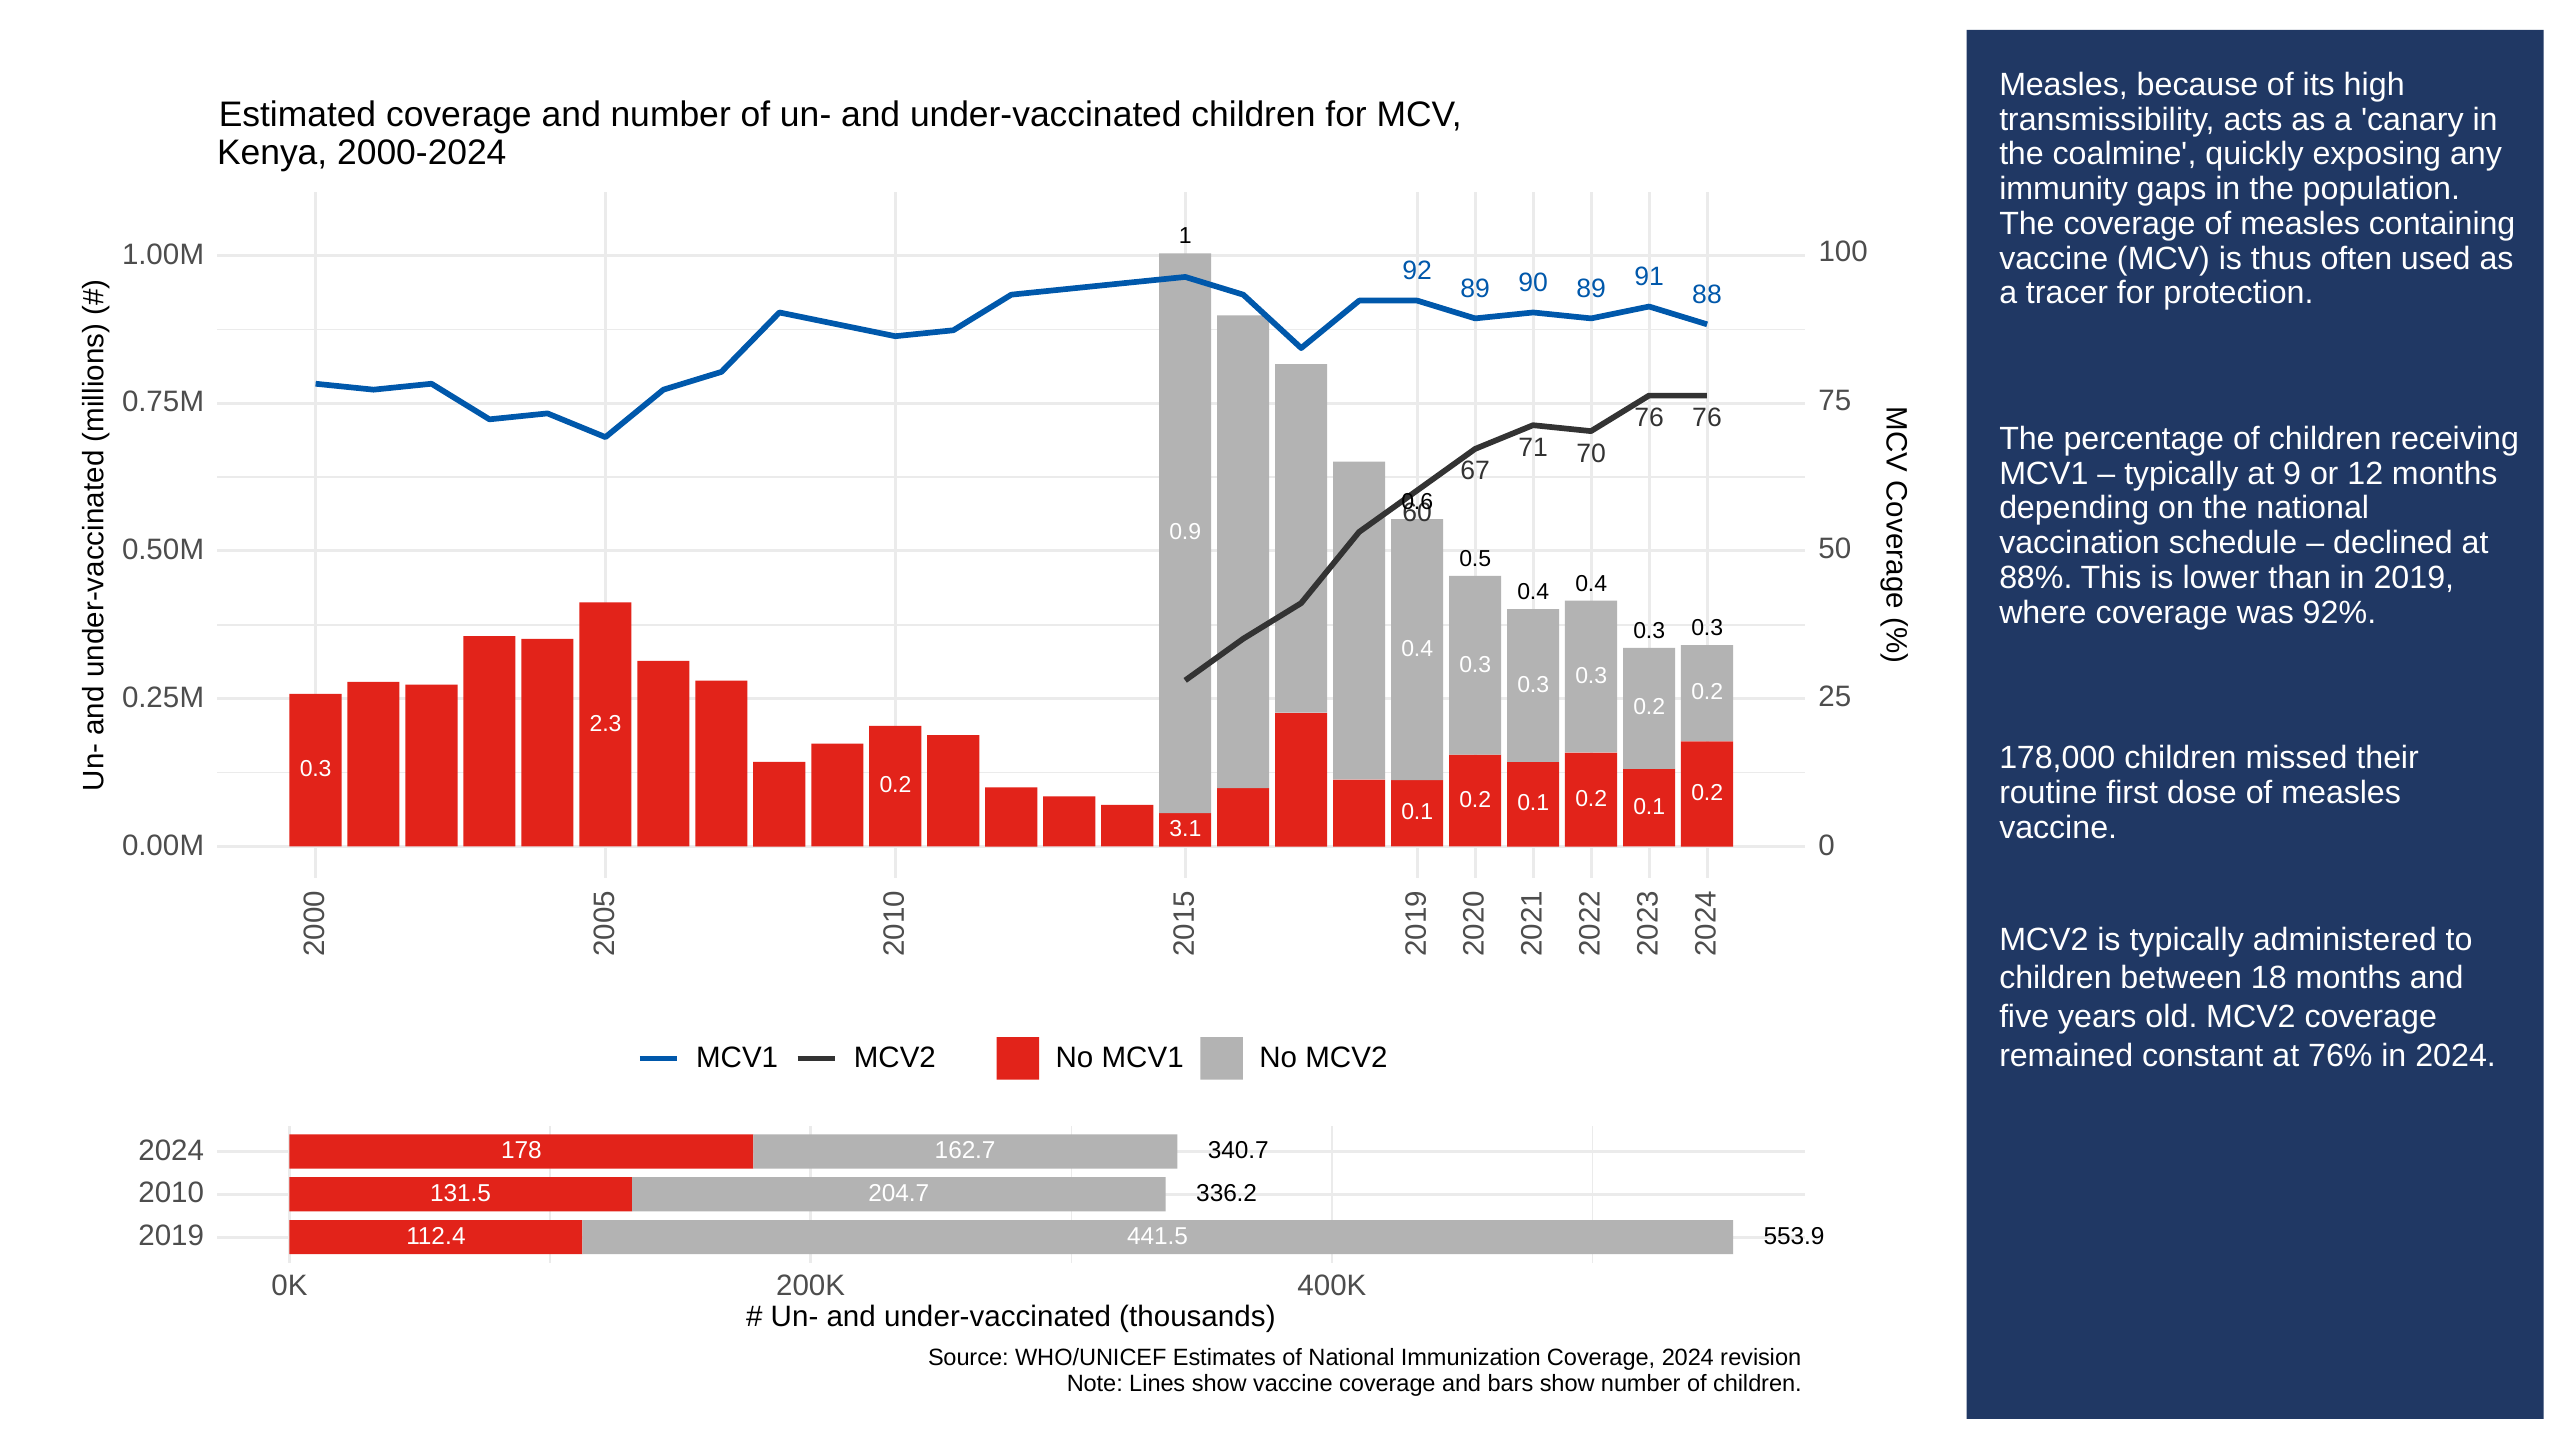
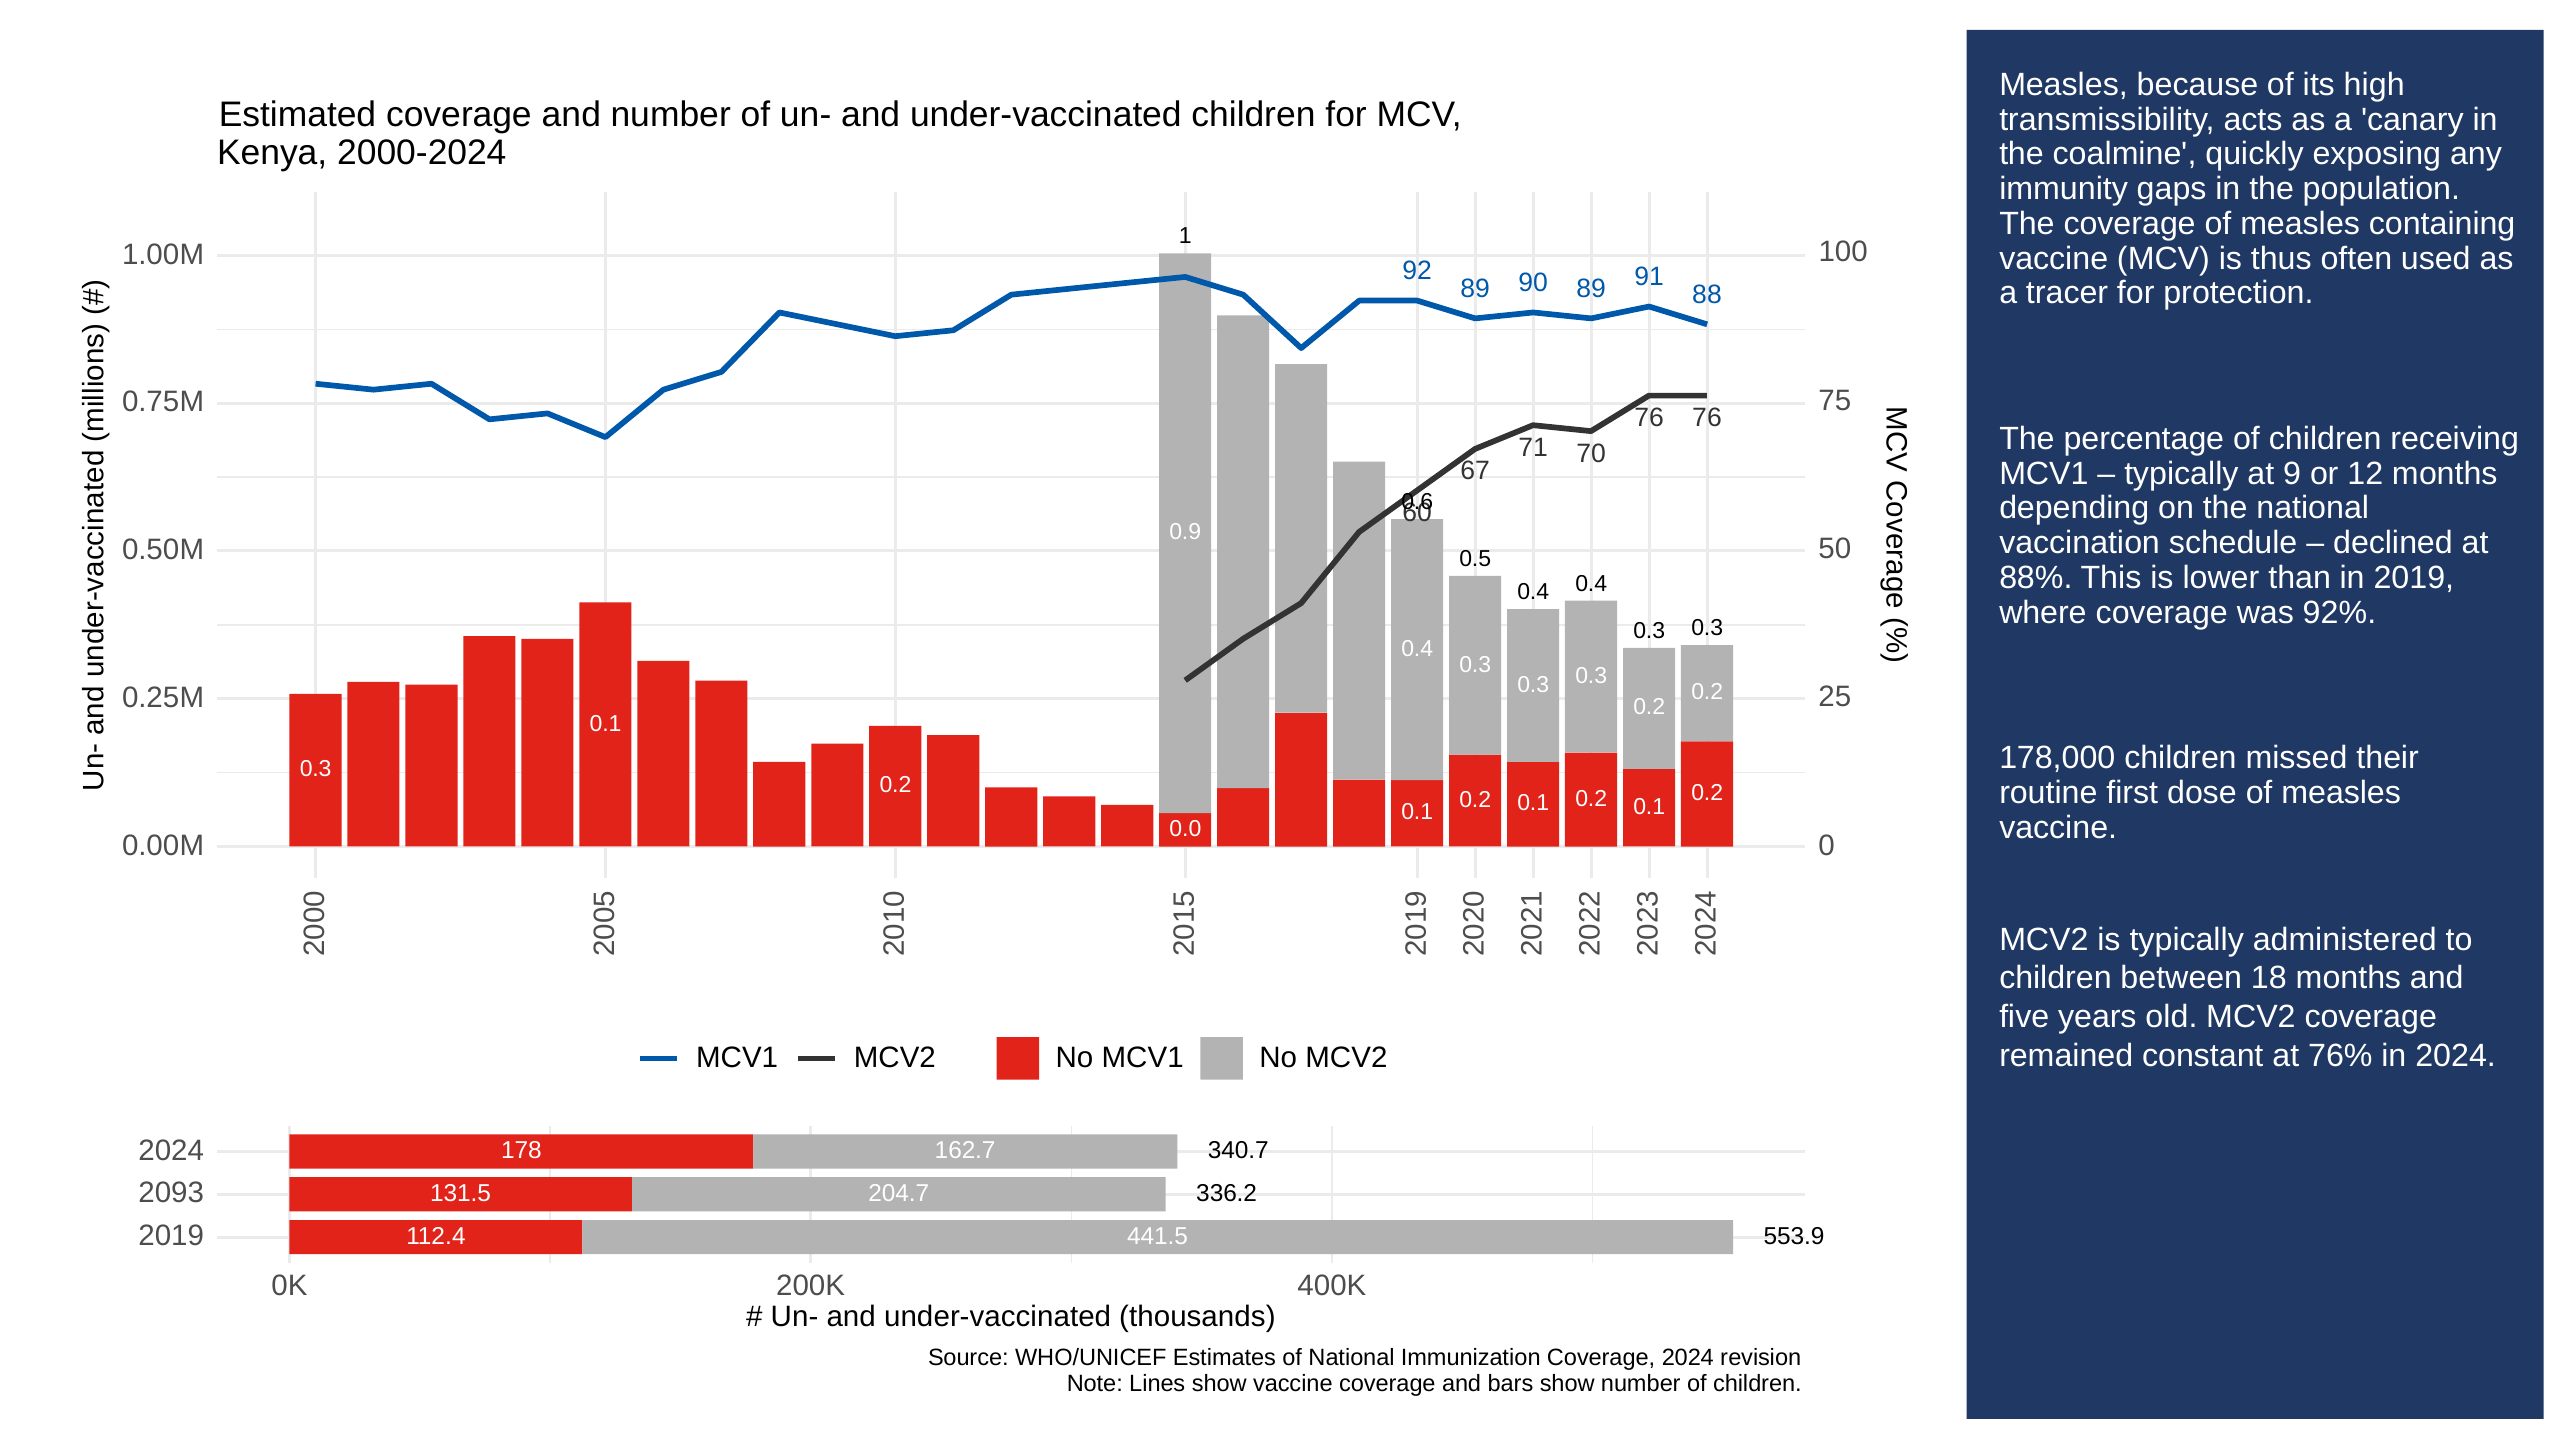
2.3: 2.3 -> 0.1 (606, 723)
3.1: 3.1 -> 0.0 (1185, 829)
2010: 2010 -> 2093 (171, 1193)
